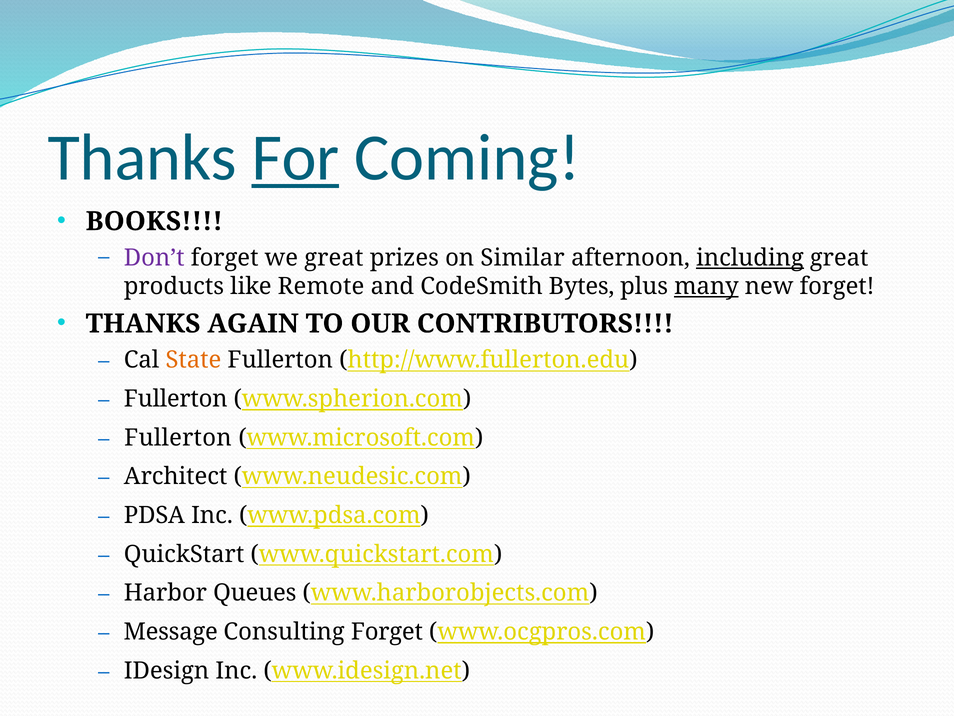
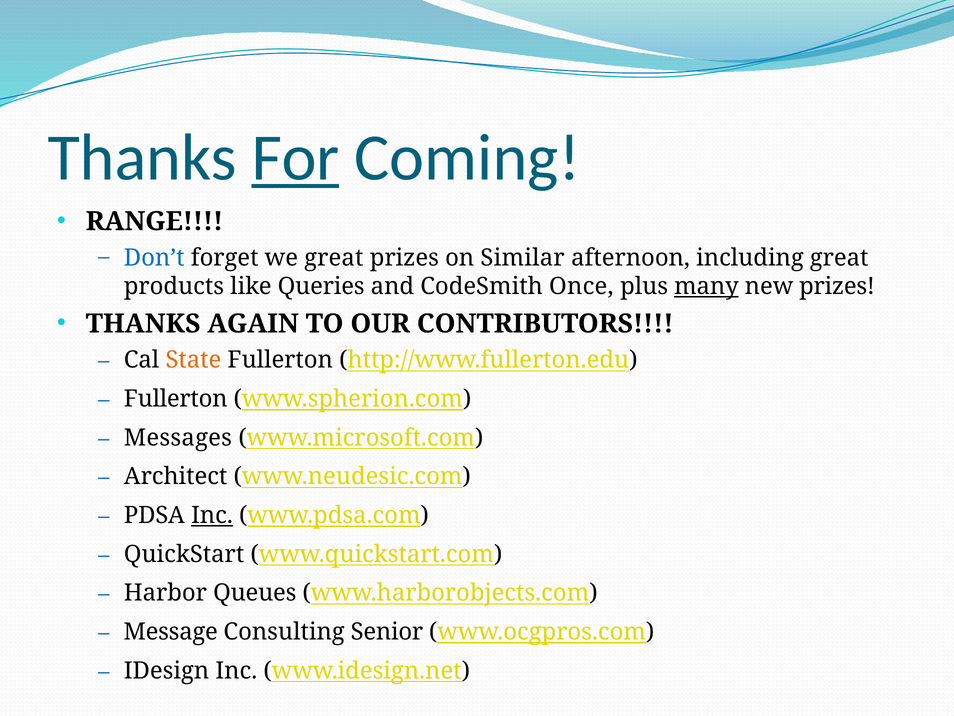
BOOKS: BOOKS -> RANGE (154, 221)
Don’t colour: purple -> blue (154, 258)
including underline: present -> none (750, 258)
Remote: Remote -> Queries (321, 286)
Bytes: Bytes -> Once (581, 286)
new forget: forget -> prizes (837, 286)
Fullerton: Fullerton -> Messages (178, 437)
Inc underline: none -> present (212, 515)
Consulting Forget: Forget -> Senior (387, 631)
